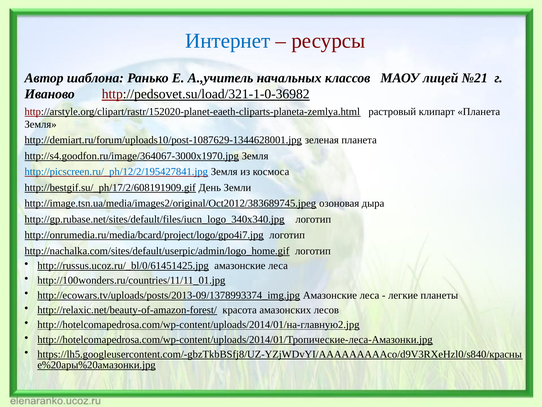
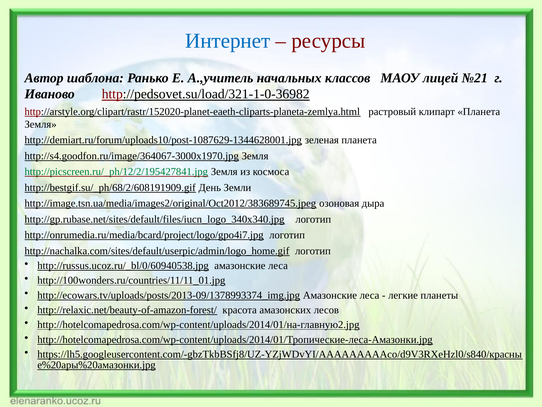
http://picscreen.ru/_ph/12/2/195427841.jpg colour: blue -> green (116, 172)
http://bestgif.su/_ph/17/2/608191909.gif: http://bestgif.su/_ph/17/2/608191909.gif -> http://bestgif.su/_ph/68/2/608191909.gif (110, 187)
http://russus.ucoz.ru/_bl/0/61451425.jpg: http://russus.ucoz.ru/_bl/0/61451425.jpg -> http://russus.ucoz.ru/_bl/0/60940538.jpg (123, 265)
